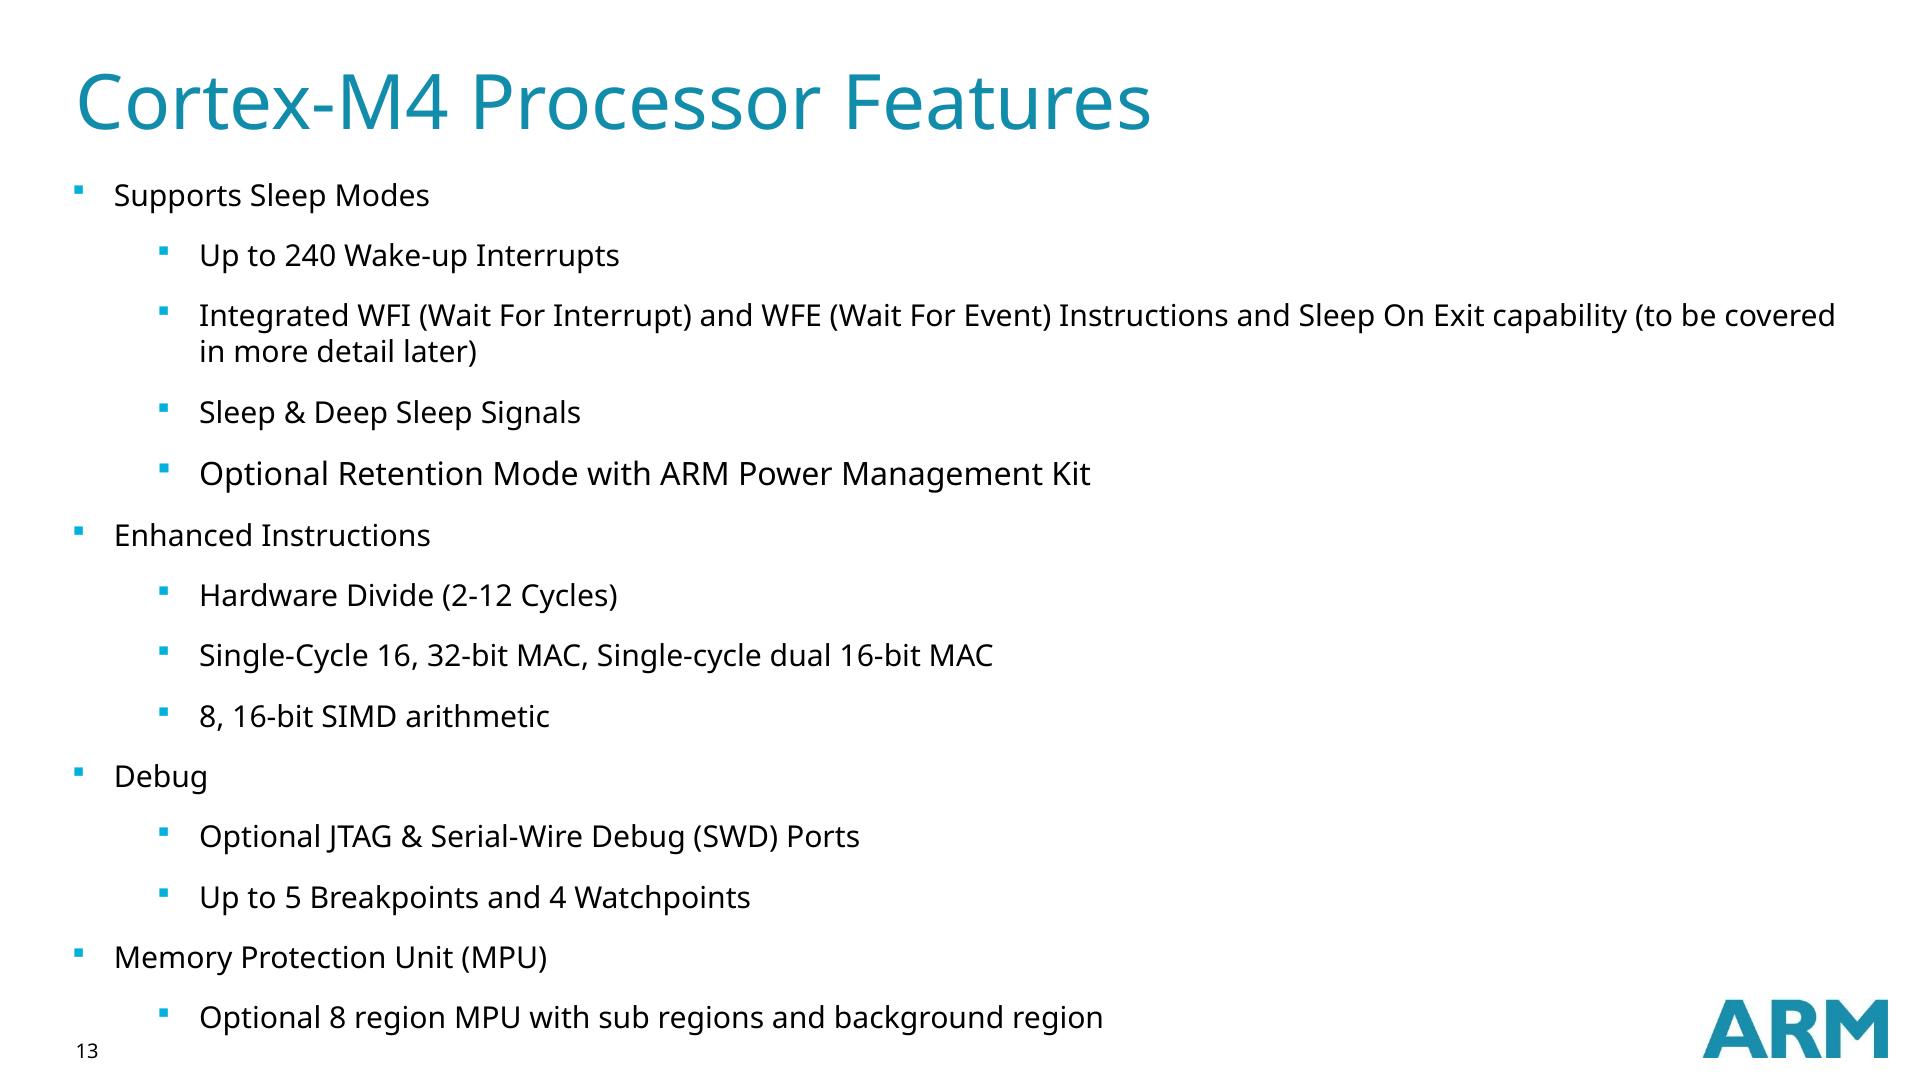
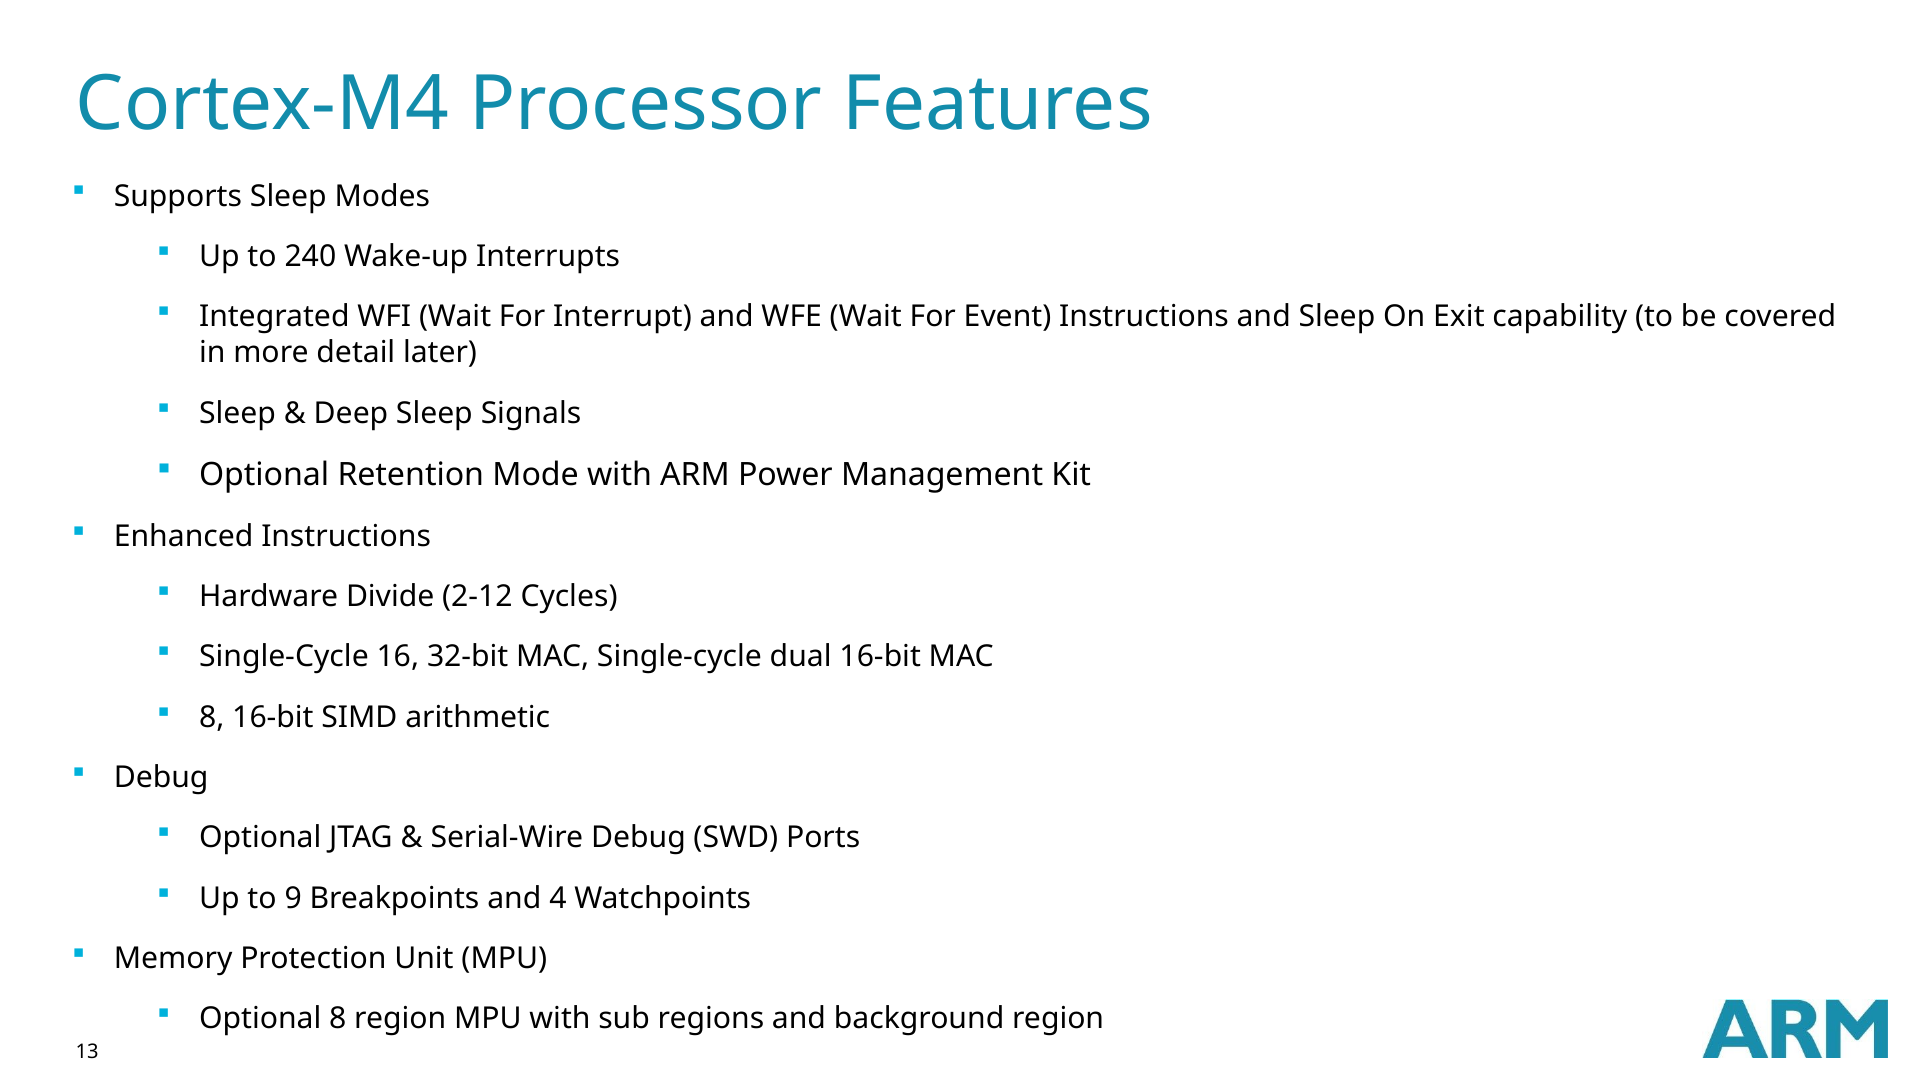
5: 5 -> 9 (293, 898)
